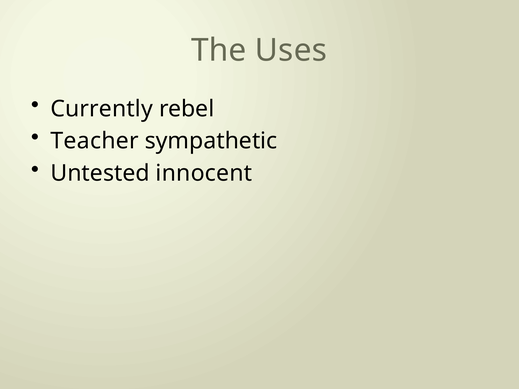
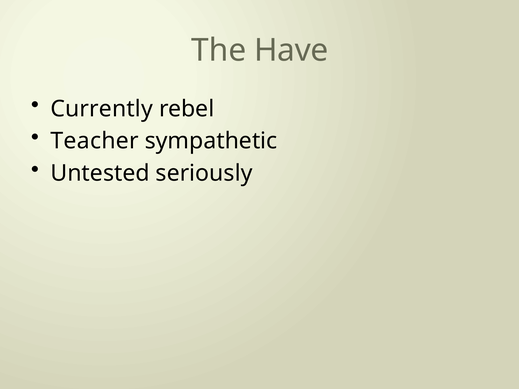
Uses: Uses -> Have (291, 50)
innocent: innocent -> seriously (204, 173)
